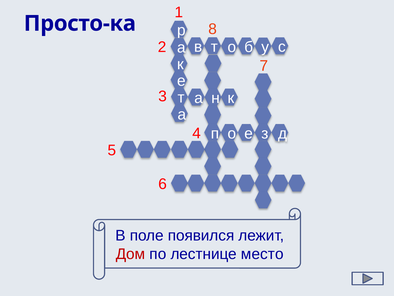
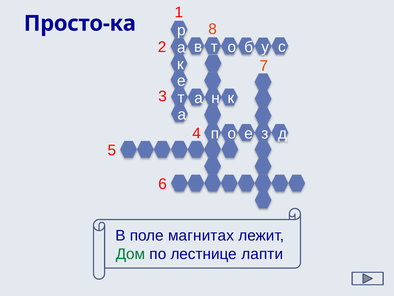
появился: появился -> магнитах (201, 235)
Дом colour: red -> green (130, 254)
место: место -> лапти (262, 254)
